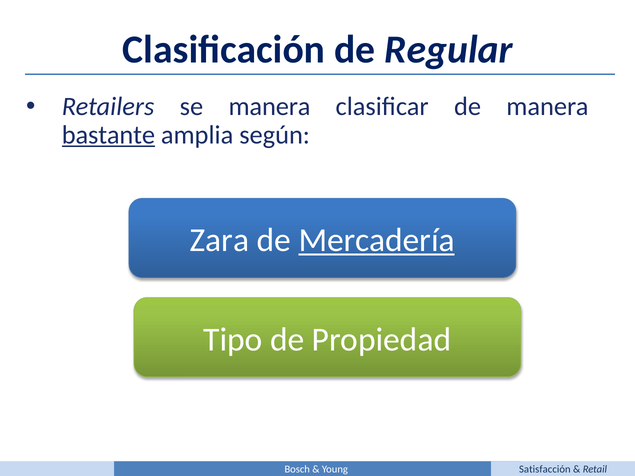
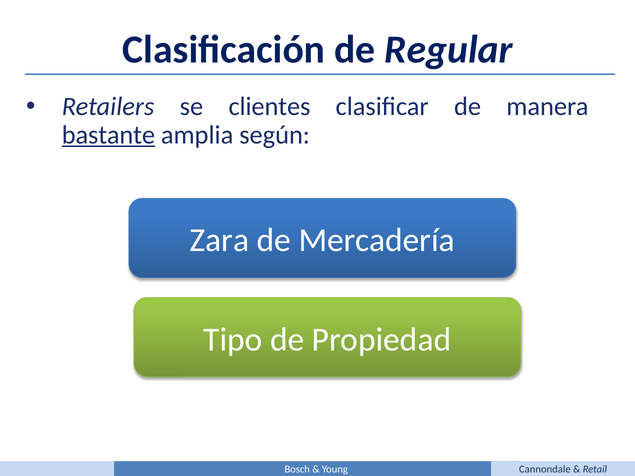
se manera: manera -> clientes (269, 107)
Mercadería underline: present -> none (377, 240)
Satisfacción: Satisfacción -> Cannondale (545, 470)
